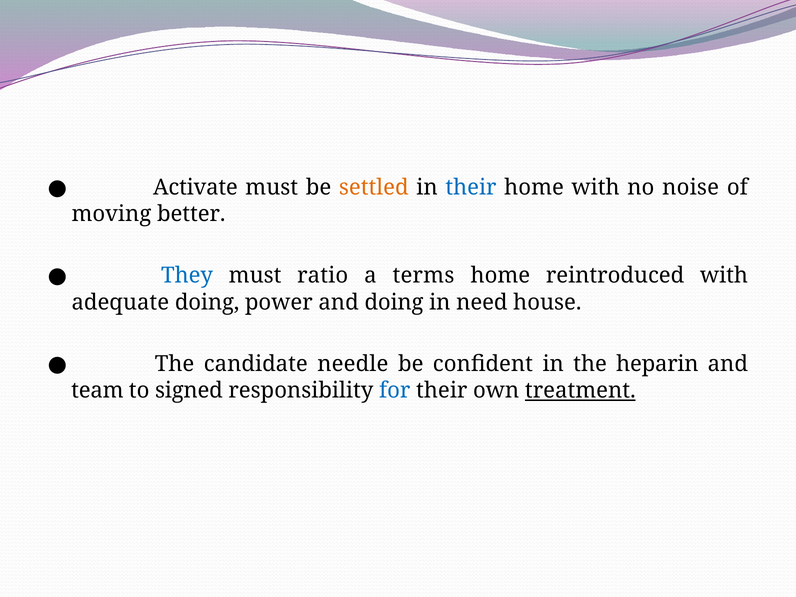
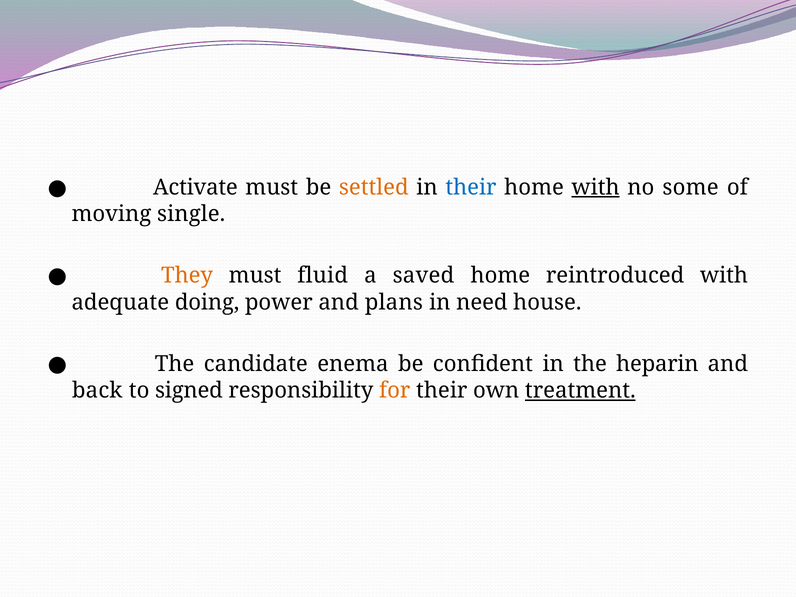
with underline: none -> present (596, 187)
noise: noise -> some (691, 187)
better: better -> single (191, 214)
They colour: blue -> orange (187, 276)
ratio: ratio -> fluid (323, 276)
terms: terms -> saved (423, 276)
and doing: doing -> plans (394, 302)
needle: needle -> enema (353, 364)
team: team -> back (97, 391)
for colour: blue -> orange (395, 391)
